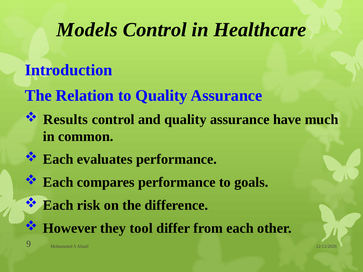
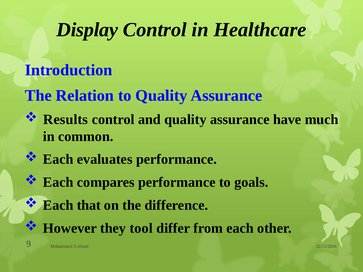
Models: Models -> Display (87, 30)
risk: risk -> that (89, 205)
